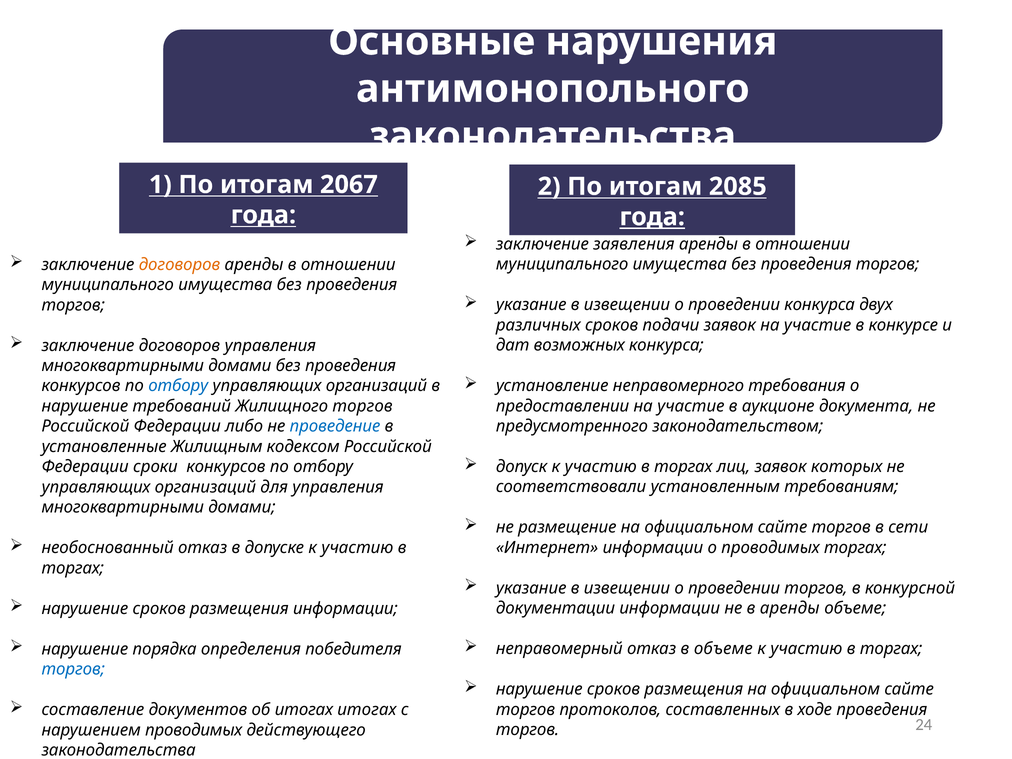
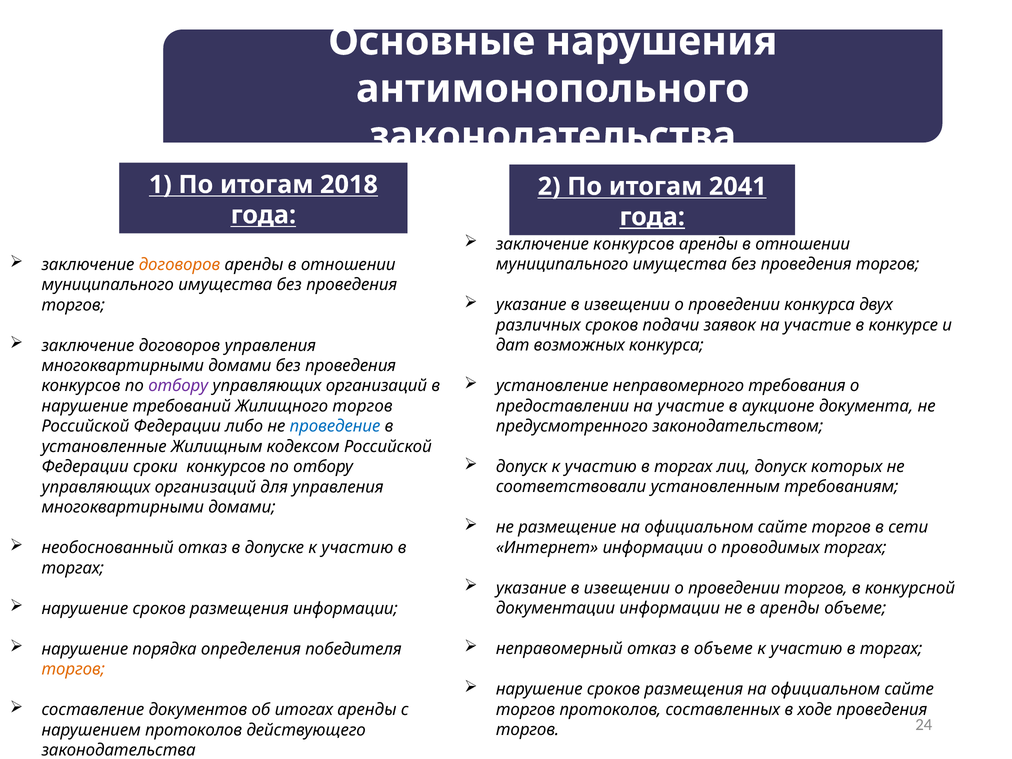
2067: 2067 -> 2018 (349, 185)
2085: 2085 -> 2041 (738, 187)
заключение заявления: заявления -> конкурсов (634, 244)
отбору colour: blue -> purple (178, 386)
лиц заявок: заявок -> допуск (781, 467)
торгов colour: blue -> orange (73, 669)
итогах итогах: итогах -> аренды (367, 710)
нарушением проводимых: проводимых -> протоколов (194, 730)
